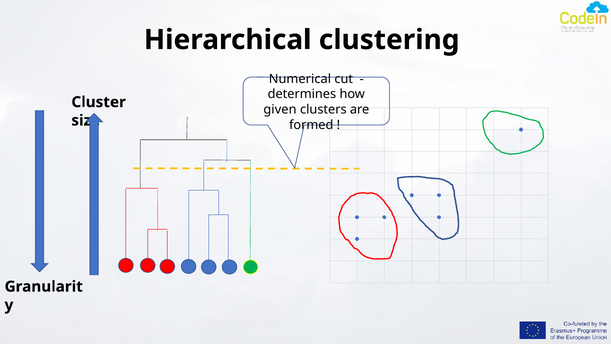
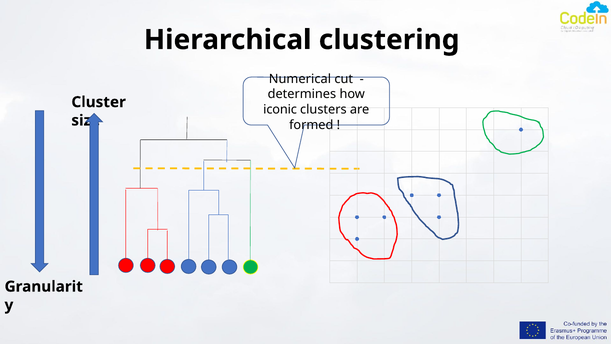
given: given -> iconic (280, 109)
